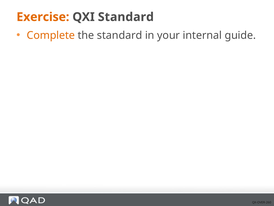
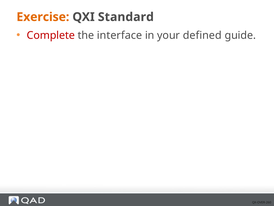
Complete colour: orange -> red (51, 35)
the standard: standard -> interface (120, 35)
internal: internal -> defined (202, 35)
